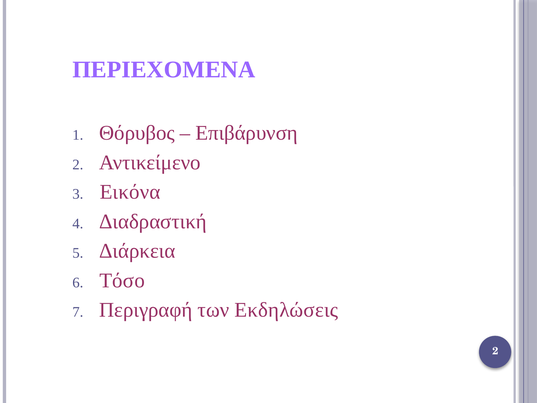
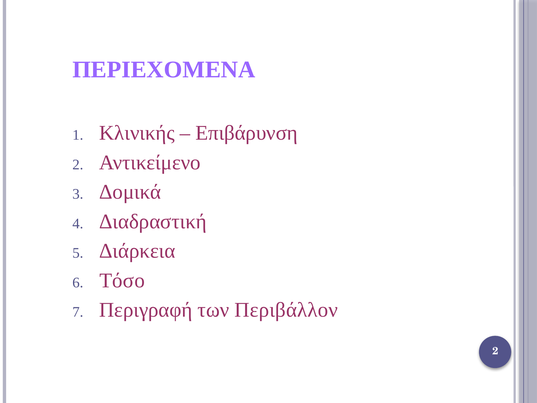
Θόρυβος: Θόρυβος -> Κλινικής (137, 133)
Εικόνα: Εικόνα -> Δομικά (130, 192)
Εκδηλώσεις: Εκδηλώσεις -> Περιβάλλον (286, 310)
